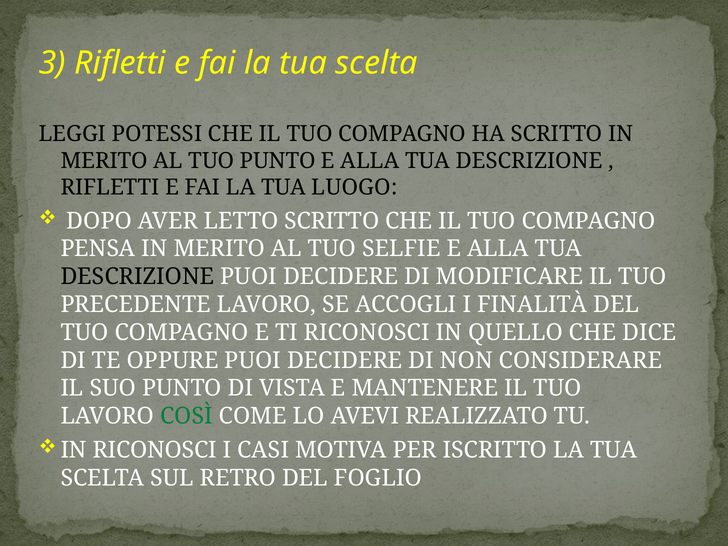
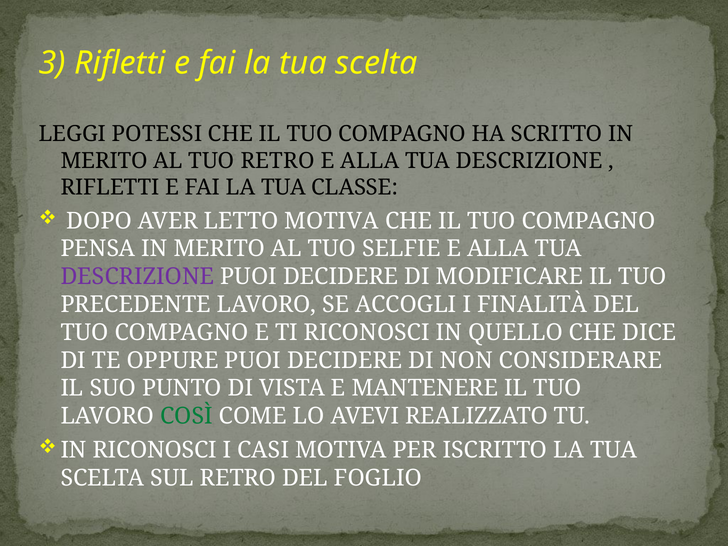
TUO PUNTO: PUNTO -> RETRO (278, 161)
LUOGO: LUOGO -> CLASSE (355, 187)
LETTO SCRITTO: SCRITTO -> MOTIVA (332, 221)
DESCRIZIONE colour: black -> purple (137, 277)
